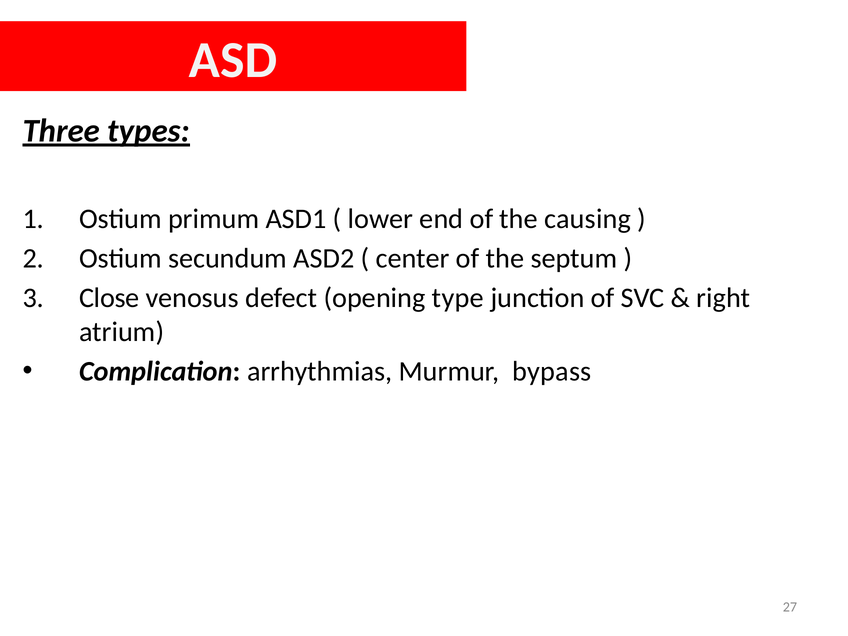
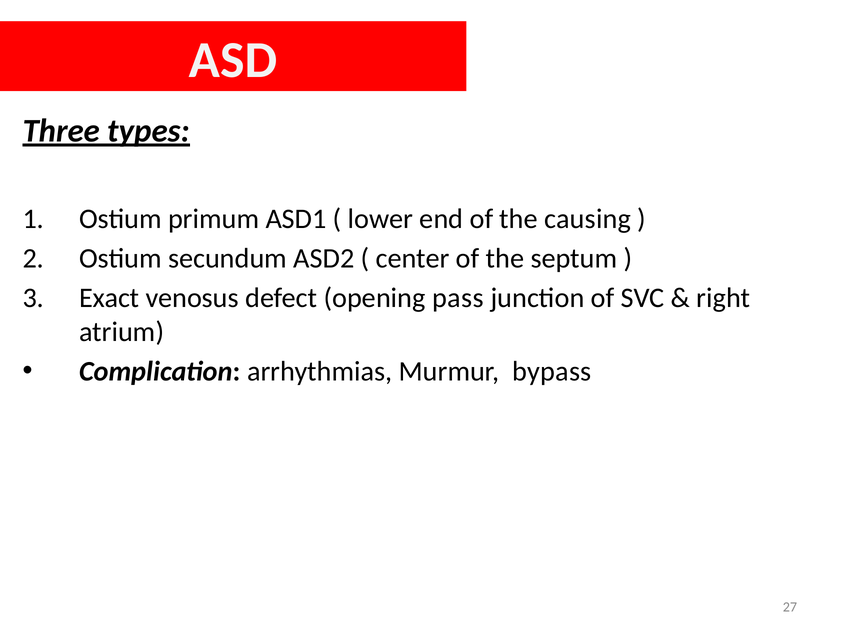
Close: Close -> Exact (109, 298)
type: type -> pass (458, 298)
